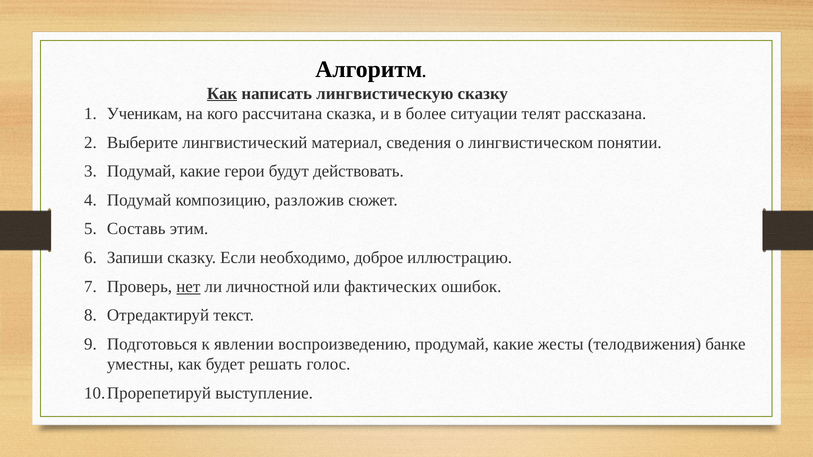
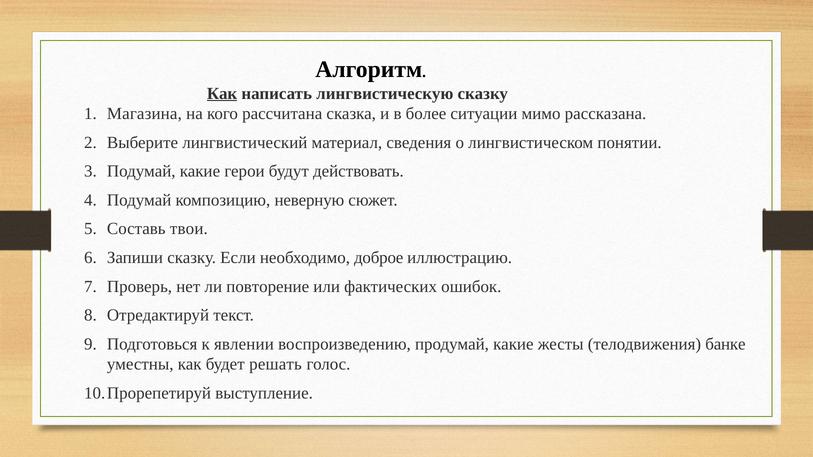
Ученикам: Ученикам -> Магазина (144, 114)
телят: телят -> мимо (541, 114)
разложив: разложив -> неверную (309, 200)
этим: этим -> твои (189, 229)
нет underline: present -> none (188, 287)
личностной: личностной -> повторение (268, 287)
